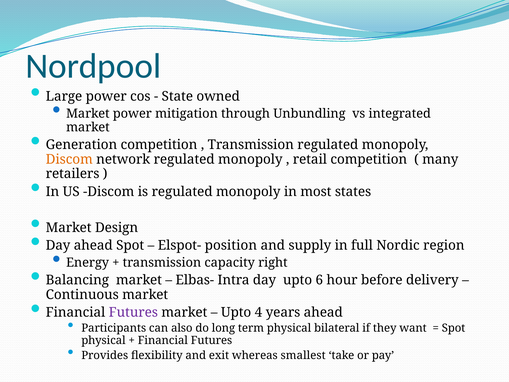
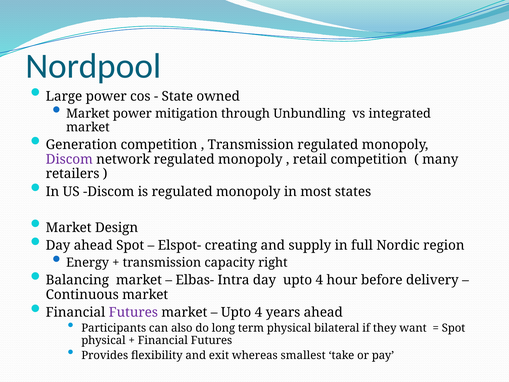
Discom colour: orange -> purple (69, 159)
position: position -> creating (231, 245)
day upto 6: 6 -> 4 (319, 280)
